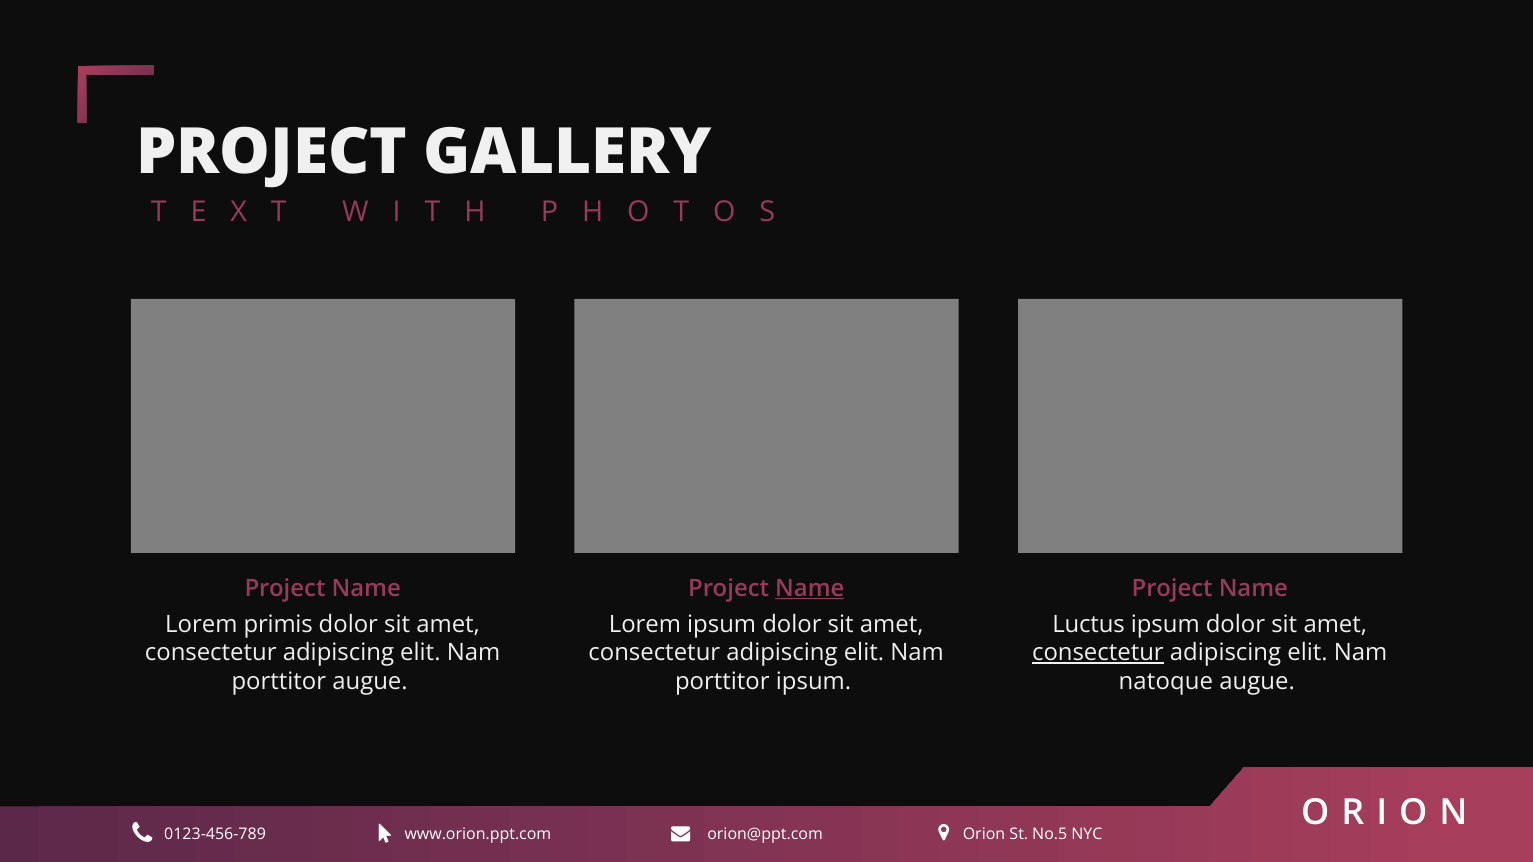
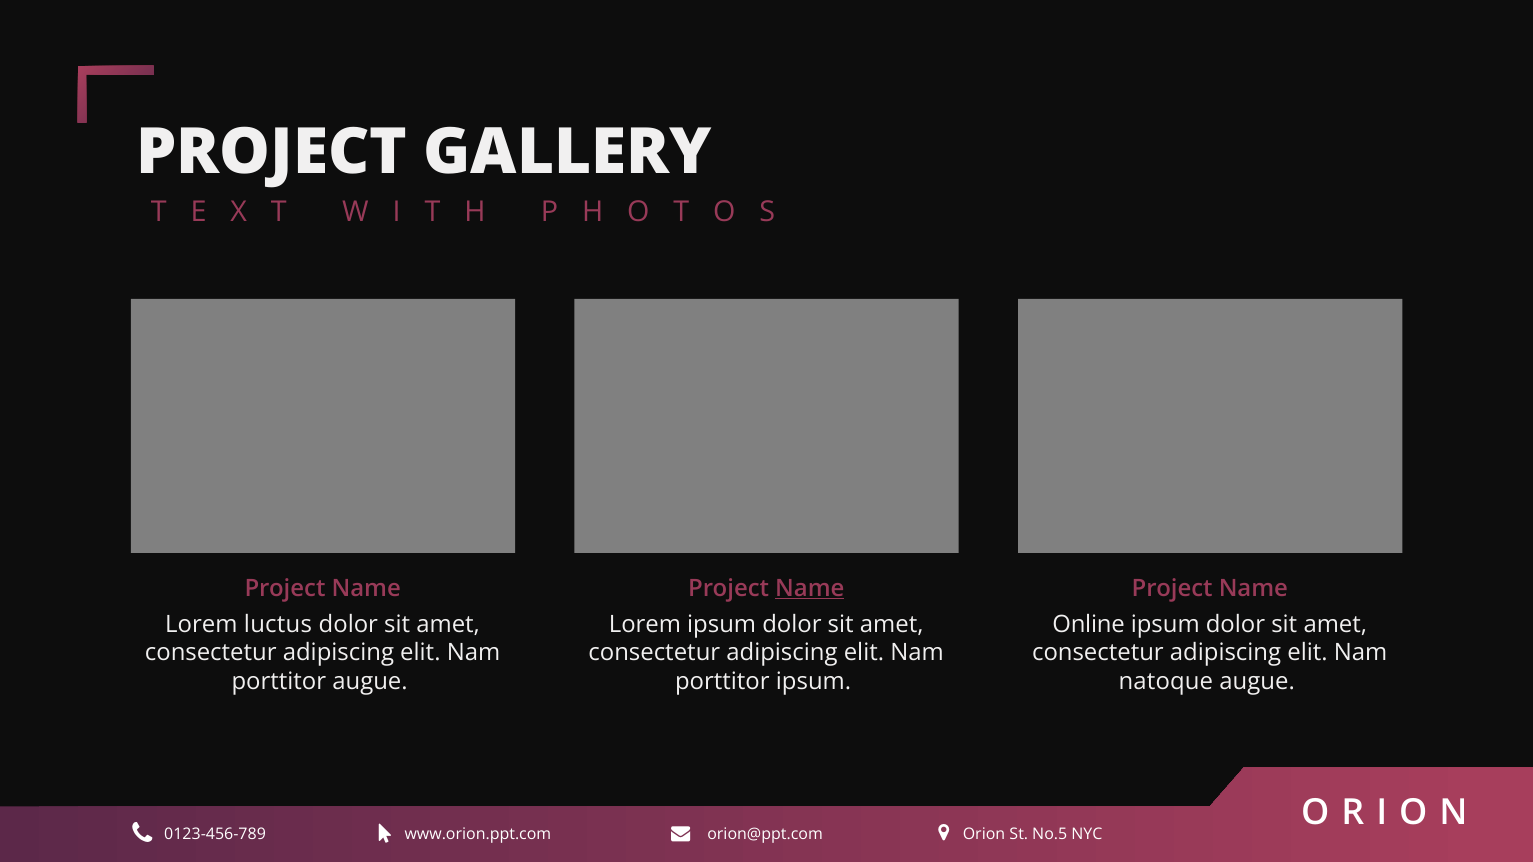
primis: primis -> luctus (278, 624)
Luctus: Luctus -> Online (1089, 624)
consectetur underline: present -> none (1098, 653)
